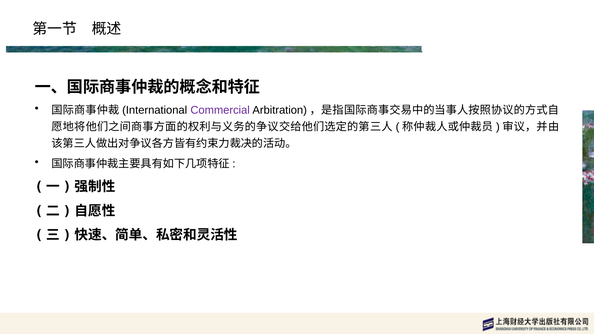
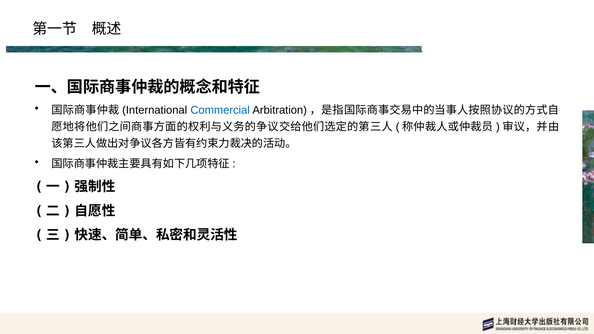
Commercial colour: purple -> blue (220, 110)
